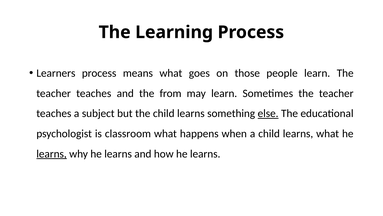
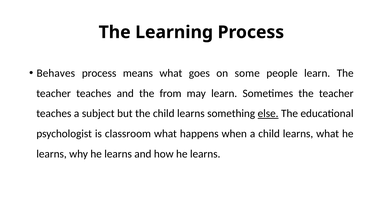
Learners: Learners -> Behaves (56, 73)
those: those -> some (247, 73)
learns underline: present -> none (52, 153)
